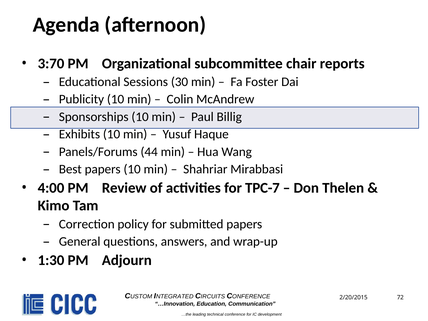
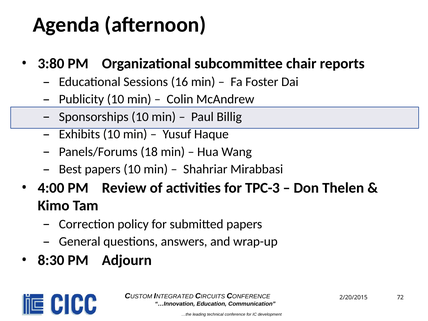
3:70: 3:70 -> 3:80 (51, 63)
30: 30 -> 16 (180, 82)
44: 44 -> 18 (149, 152)
TPC-7: TPC-7 -> TPC-3 (262, 188)
1:30: 1:30 -> 8:30 (51, 260)
